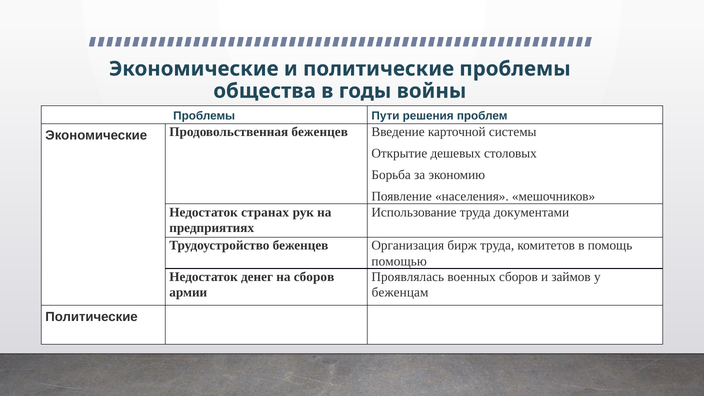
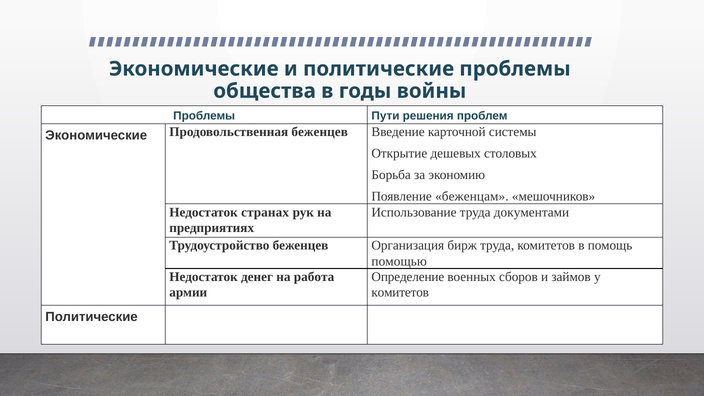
населения: населения -> беженцам (472, 197)
на сборов: сборов -> работа (314, 277)
Проявлялась: Проявлялась -> Определение (408, 277)
беженцам: беженцам -> комитетов (400, 293)
